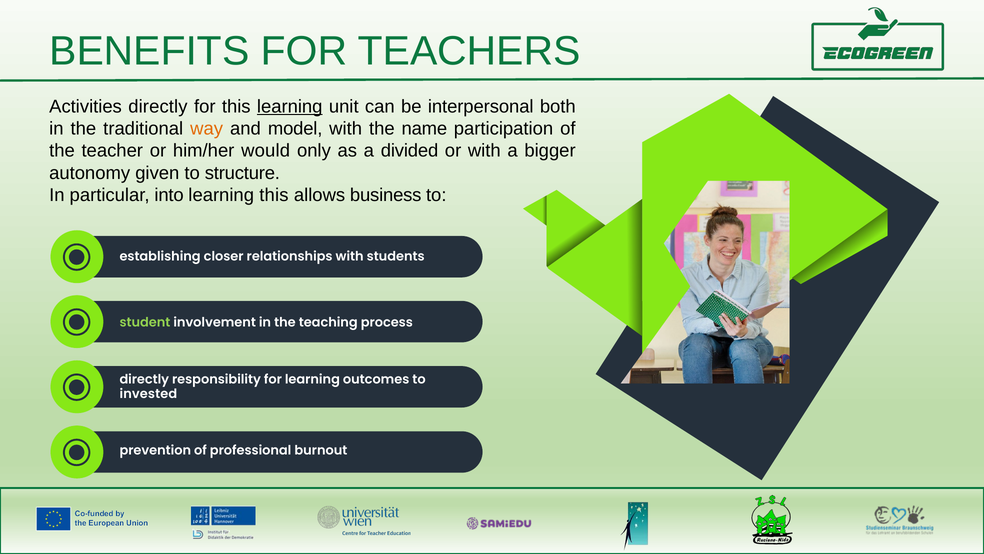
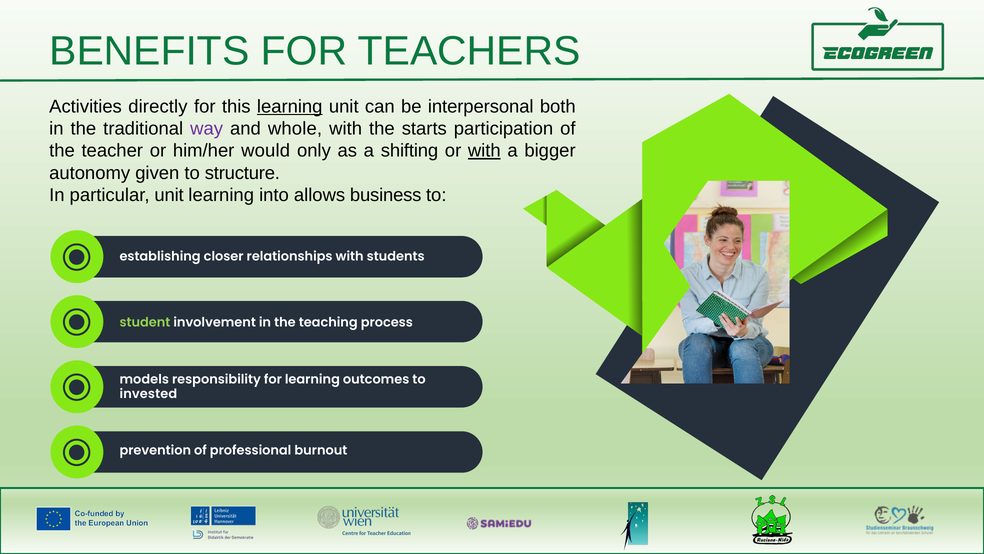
way colour: orange -> purple (207, 129)
model: model -> whole (295, 129)
name: name -> starts (424, 129)
divided: divided -> shifting (410, 151)
with underline: none -> present (484, 151)
particular into: into -> unit (169, 195)
learning this: this -> into (274, 195)
directly: directly -> models (144, 379)
